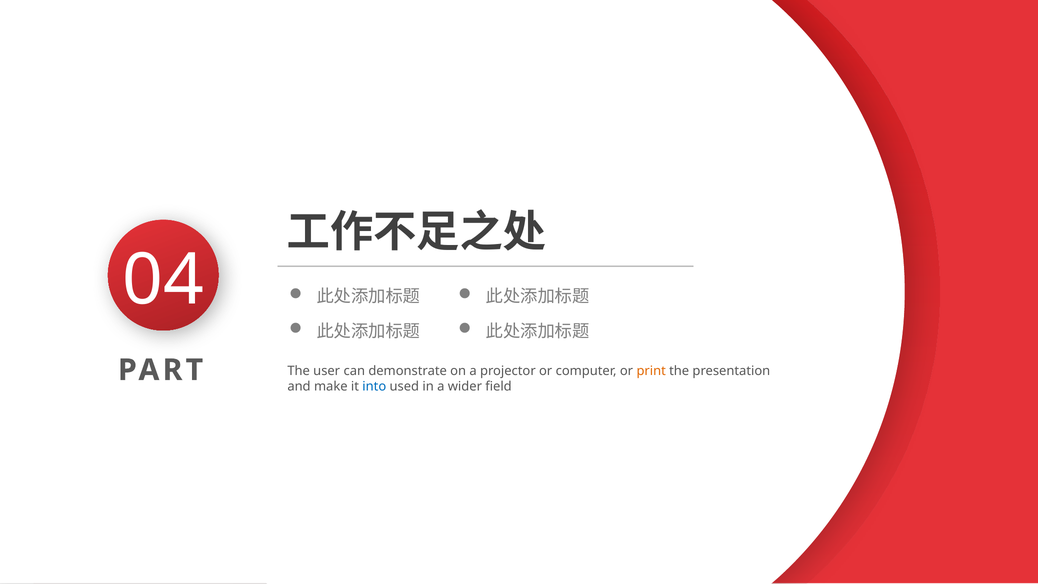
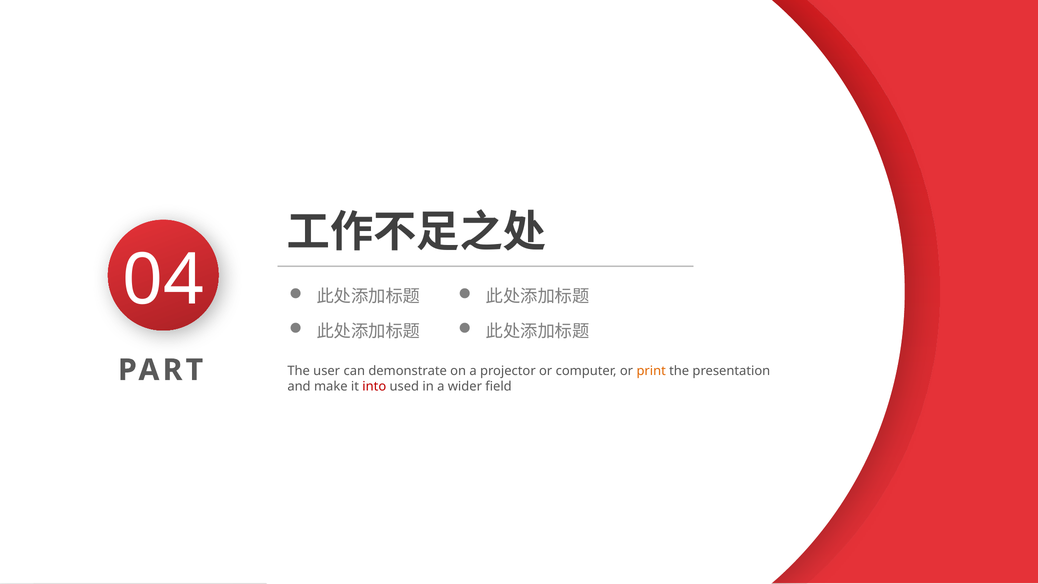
into colour: blue -> red (374, 387)
